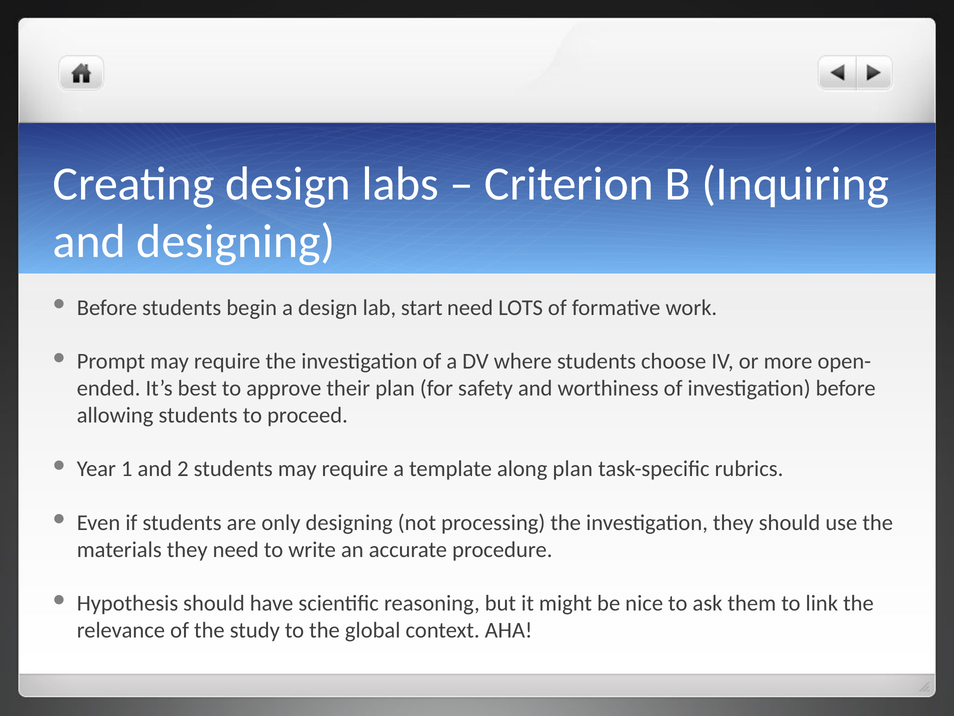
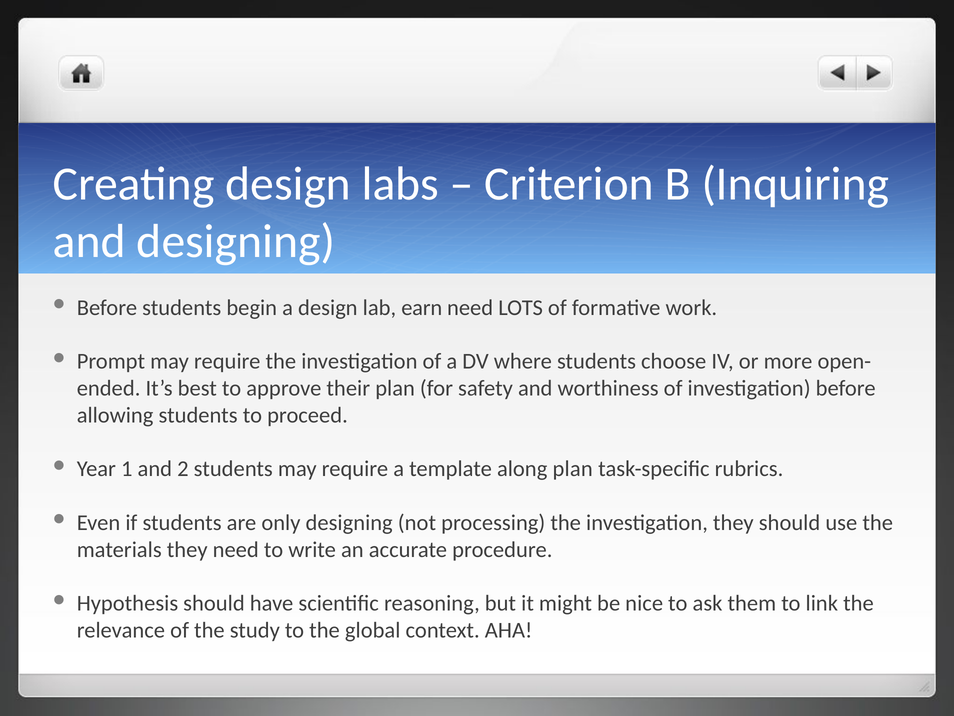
start: start -> earn (422, 307)
